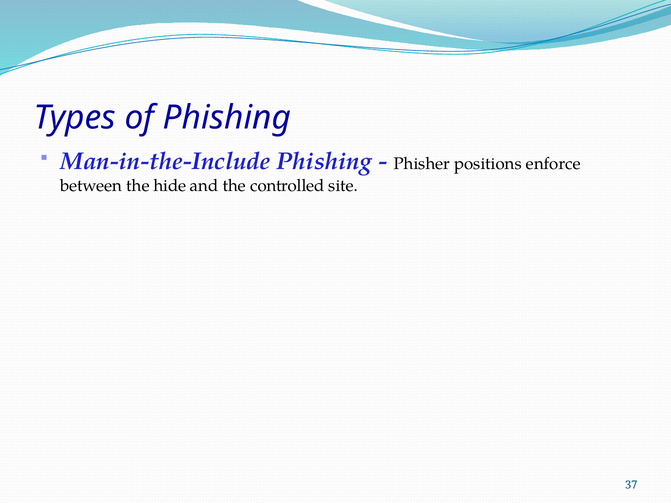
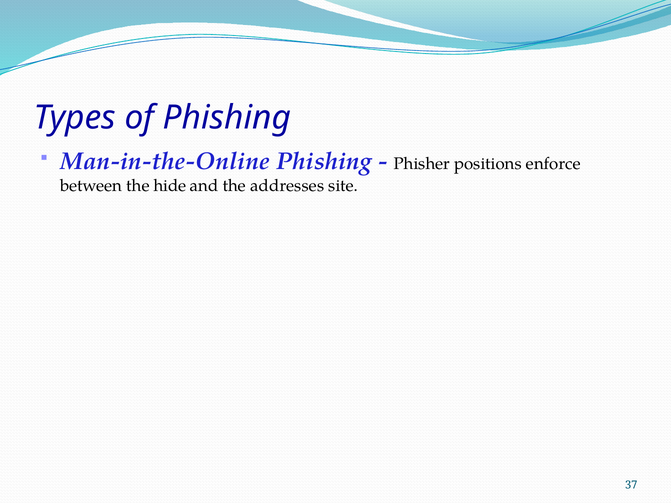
Man-in-the-Include: Man-in-the-Include -> Man-in-the-Online (165, 162)
controlled: controlled -> addresses (287, 186)
